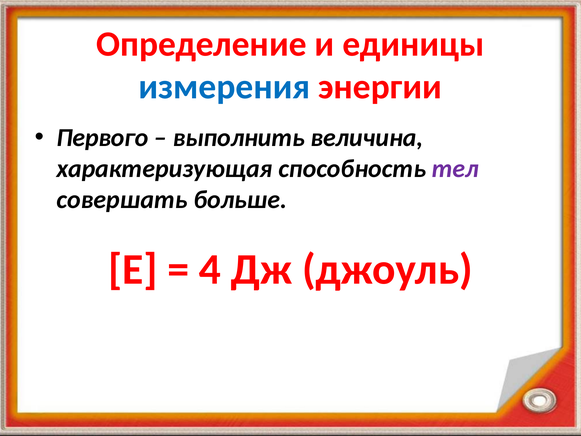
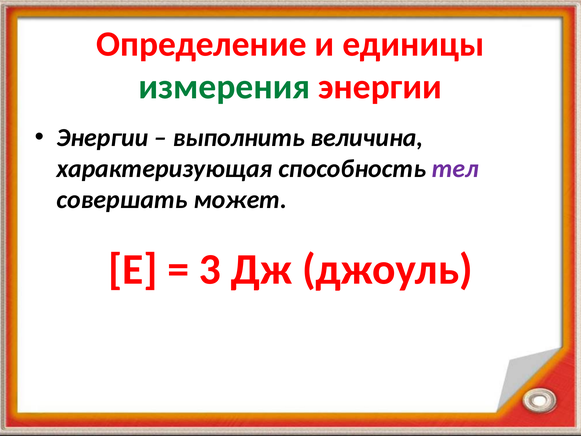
измерения colour: blue -> green (224, 87)
Первого: Первого -> Энергии (102, 137)
больше: больше -> может (240, 199)
4: 4 -> 3 (210, 269)
